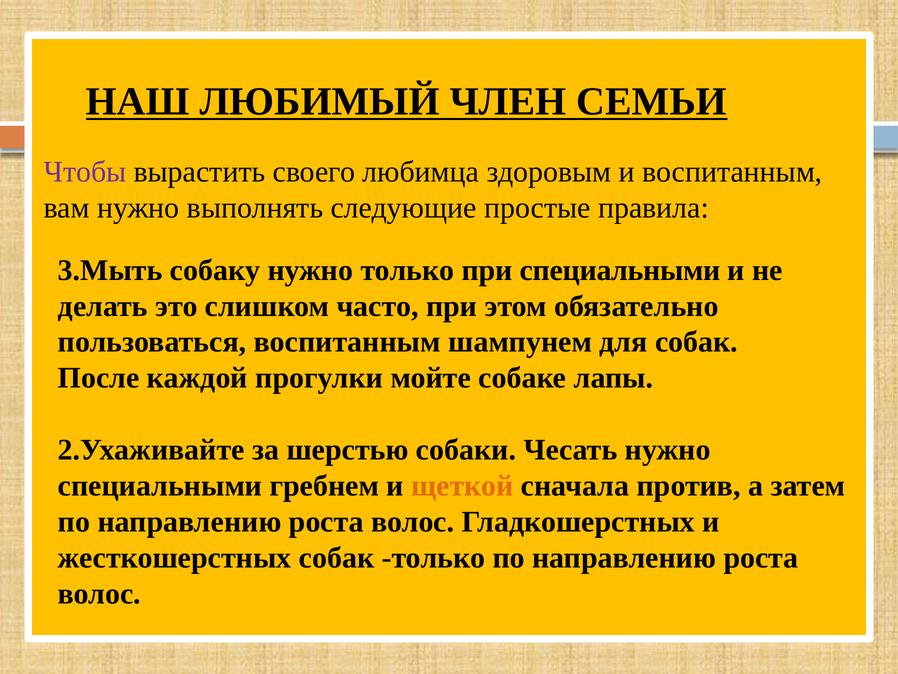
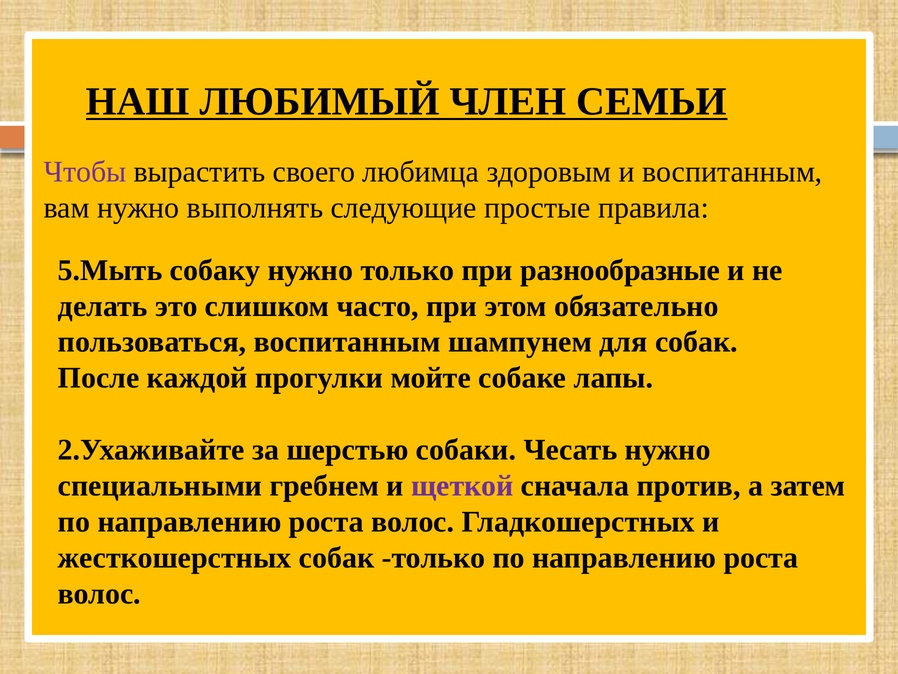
3.Мыть: 3.Мыть -> 5.Мыть (110, 270)
при специальными: специальными -> разнообразные (620, 270)
щеткой colour: orange -> purple (462, 486)
